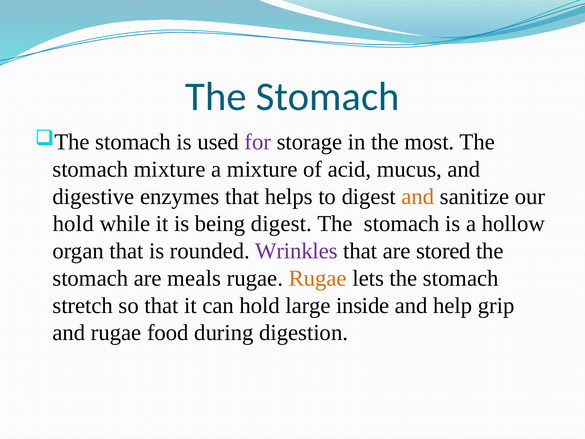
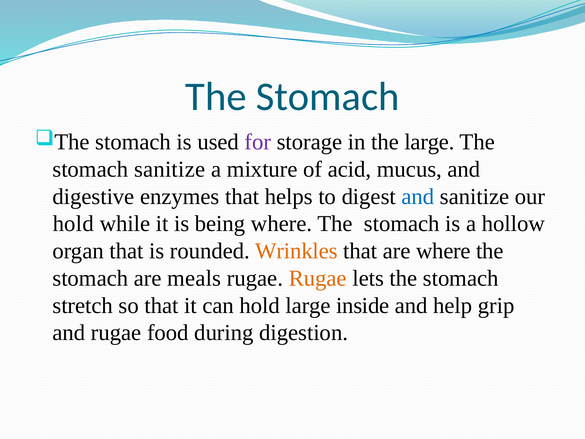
the most: most -> large (430, 142)
stomach mixture: mixture -> sanitize (170, 169)
and colour: orange -> blue (418, 196)
being digest: digest -> where (282, 224)
Wrinkles colour: purple -> orange (296, 251)
are stored: stored -> where (443, 251)
